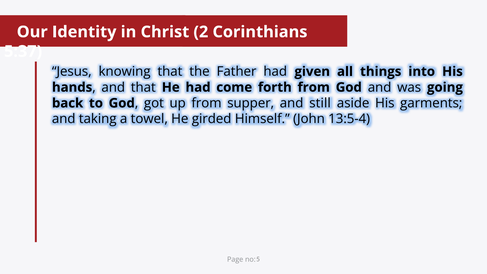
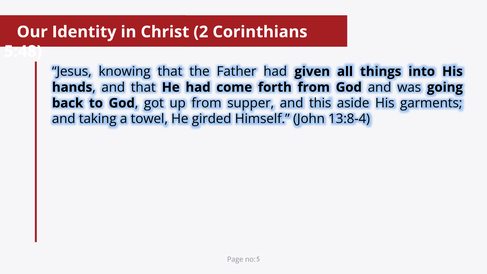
5:37: 5:37 -> 5:48 (23, 52)
still: still -> this (320, 103)
13:5-4: 13:5-4 -> 13:8-4 (349, 119)
